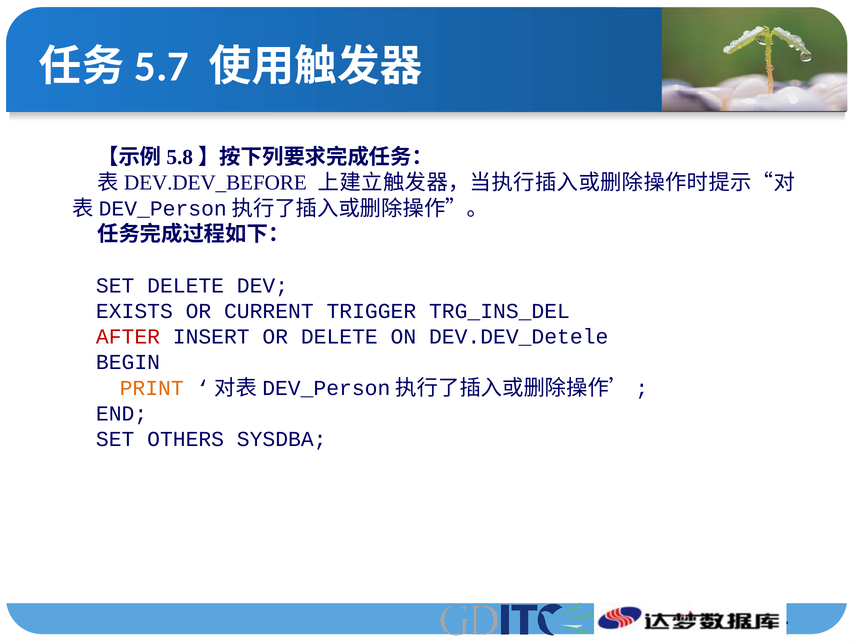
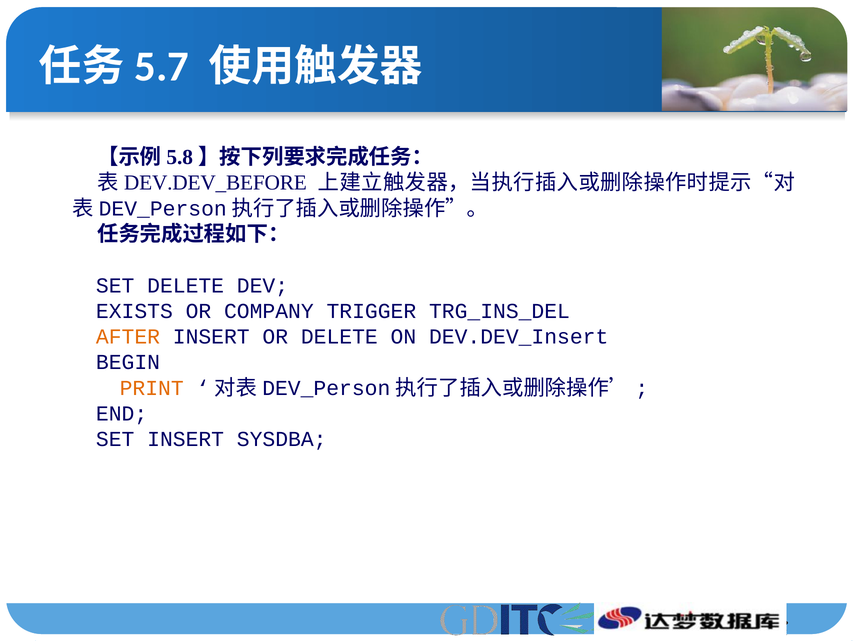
CURRENT: CURRENT -> COMPANY (269, 311)
AFTER colour: red -> orange (128, 336)
DEV.DEV_Detele: DEV.DEV_Detele -> DEV.DEV_Insert (519, 336)
SET OTHERS: OTHERS -> INSERT (186, 439)
